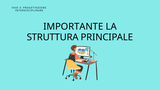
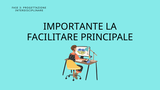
STRUTTURA: STRUTTURA -> FACILITARE (53, 37)
